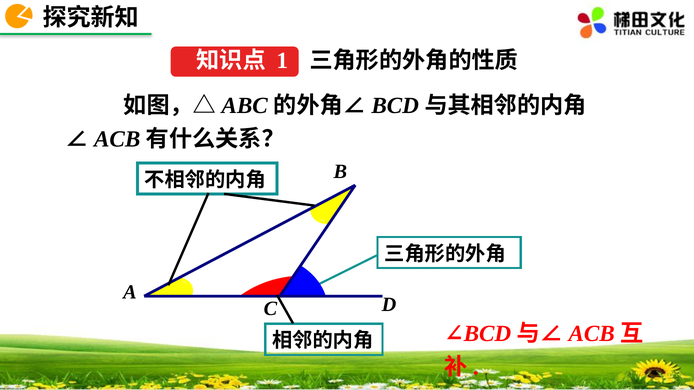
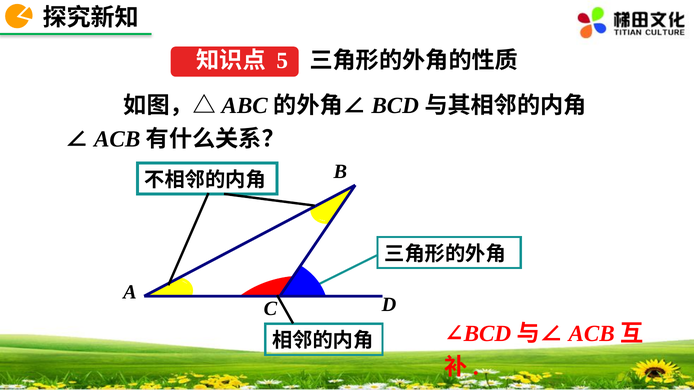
1: 1 -> 5 (282, 61)
